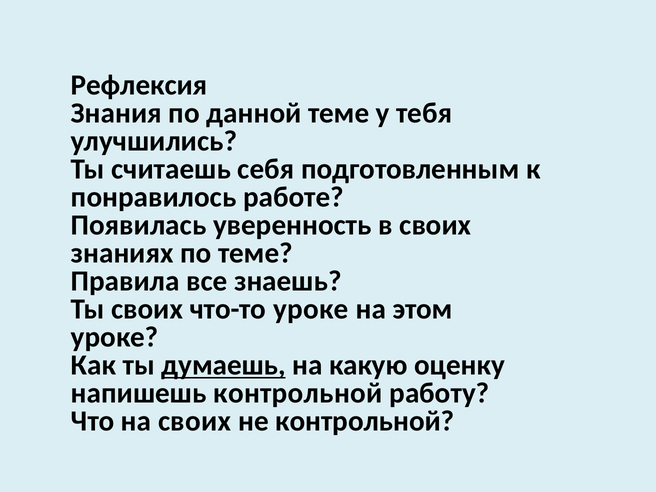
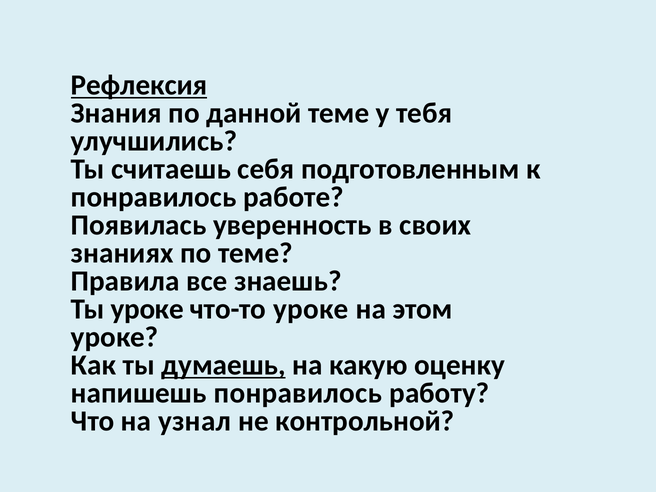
Рефлексия underline: none -> present (139, 85)
Ты своих: своих -> уроке (147, 309)
напишешь контрольной: контрольной -> понравилось (298, 393)
на своих: своих -> узнал (195, 421)
